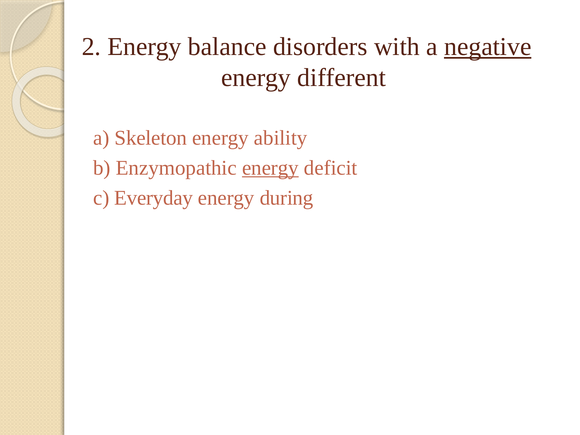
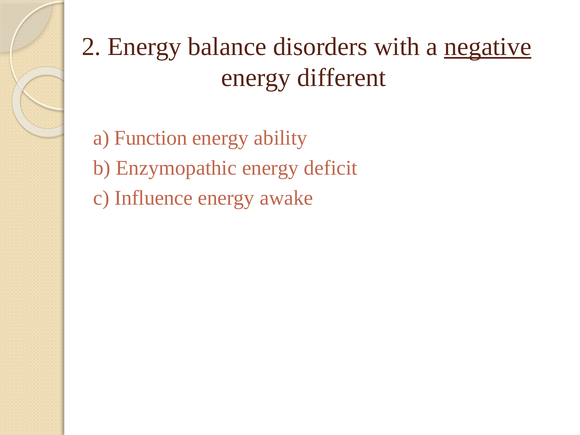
Skeleton: Skeleton -> Function (151, 138)
energy underline: present -> none (270, 168)
Everyday: Everyday -> Influence (154, 198)
during: during -> awake (286, 198)
